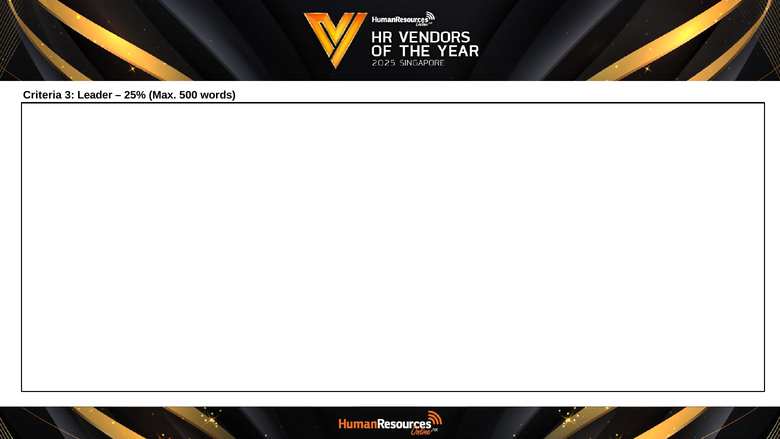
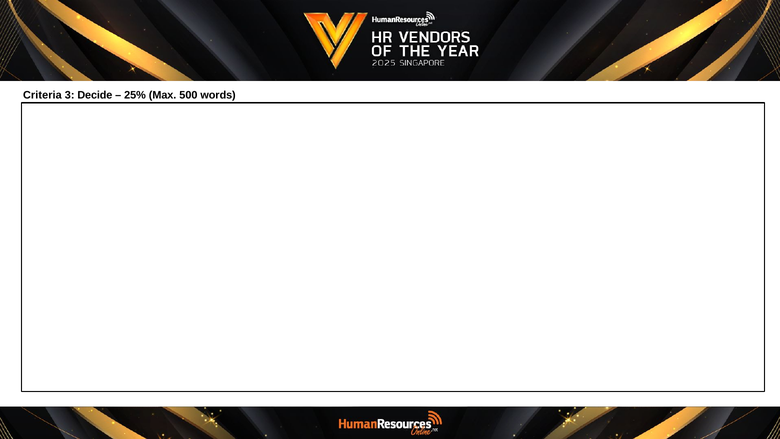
Leader: Leader -> Decide (95, 95)
